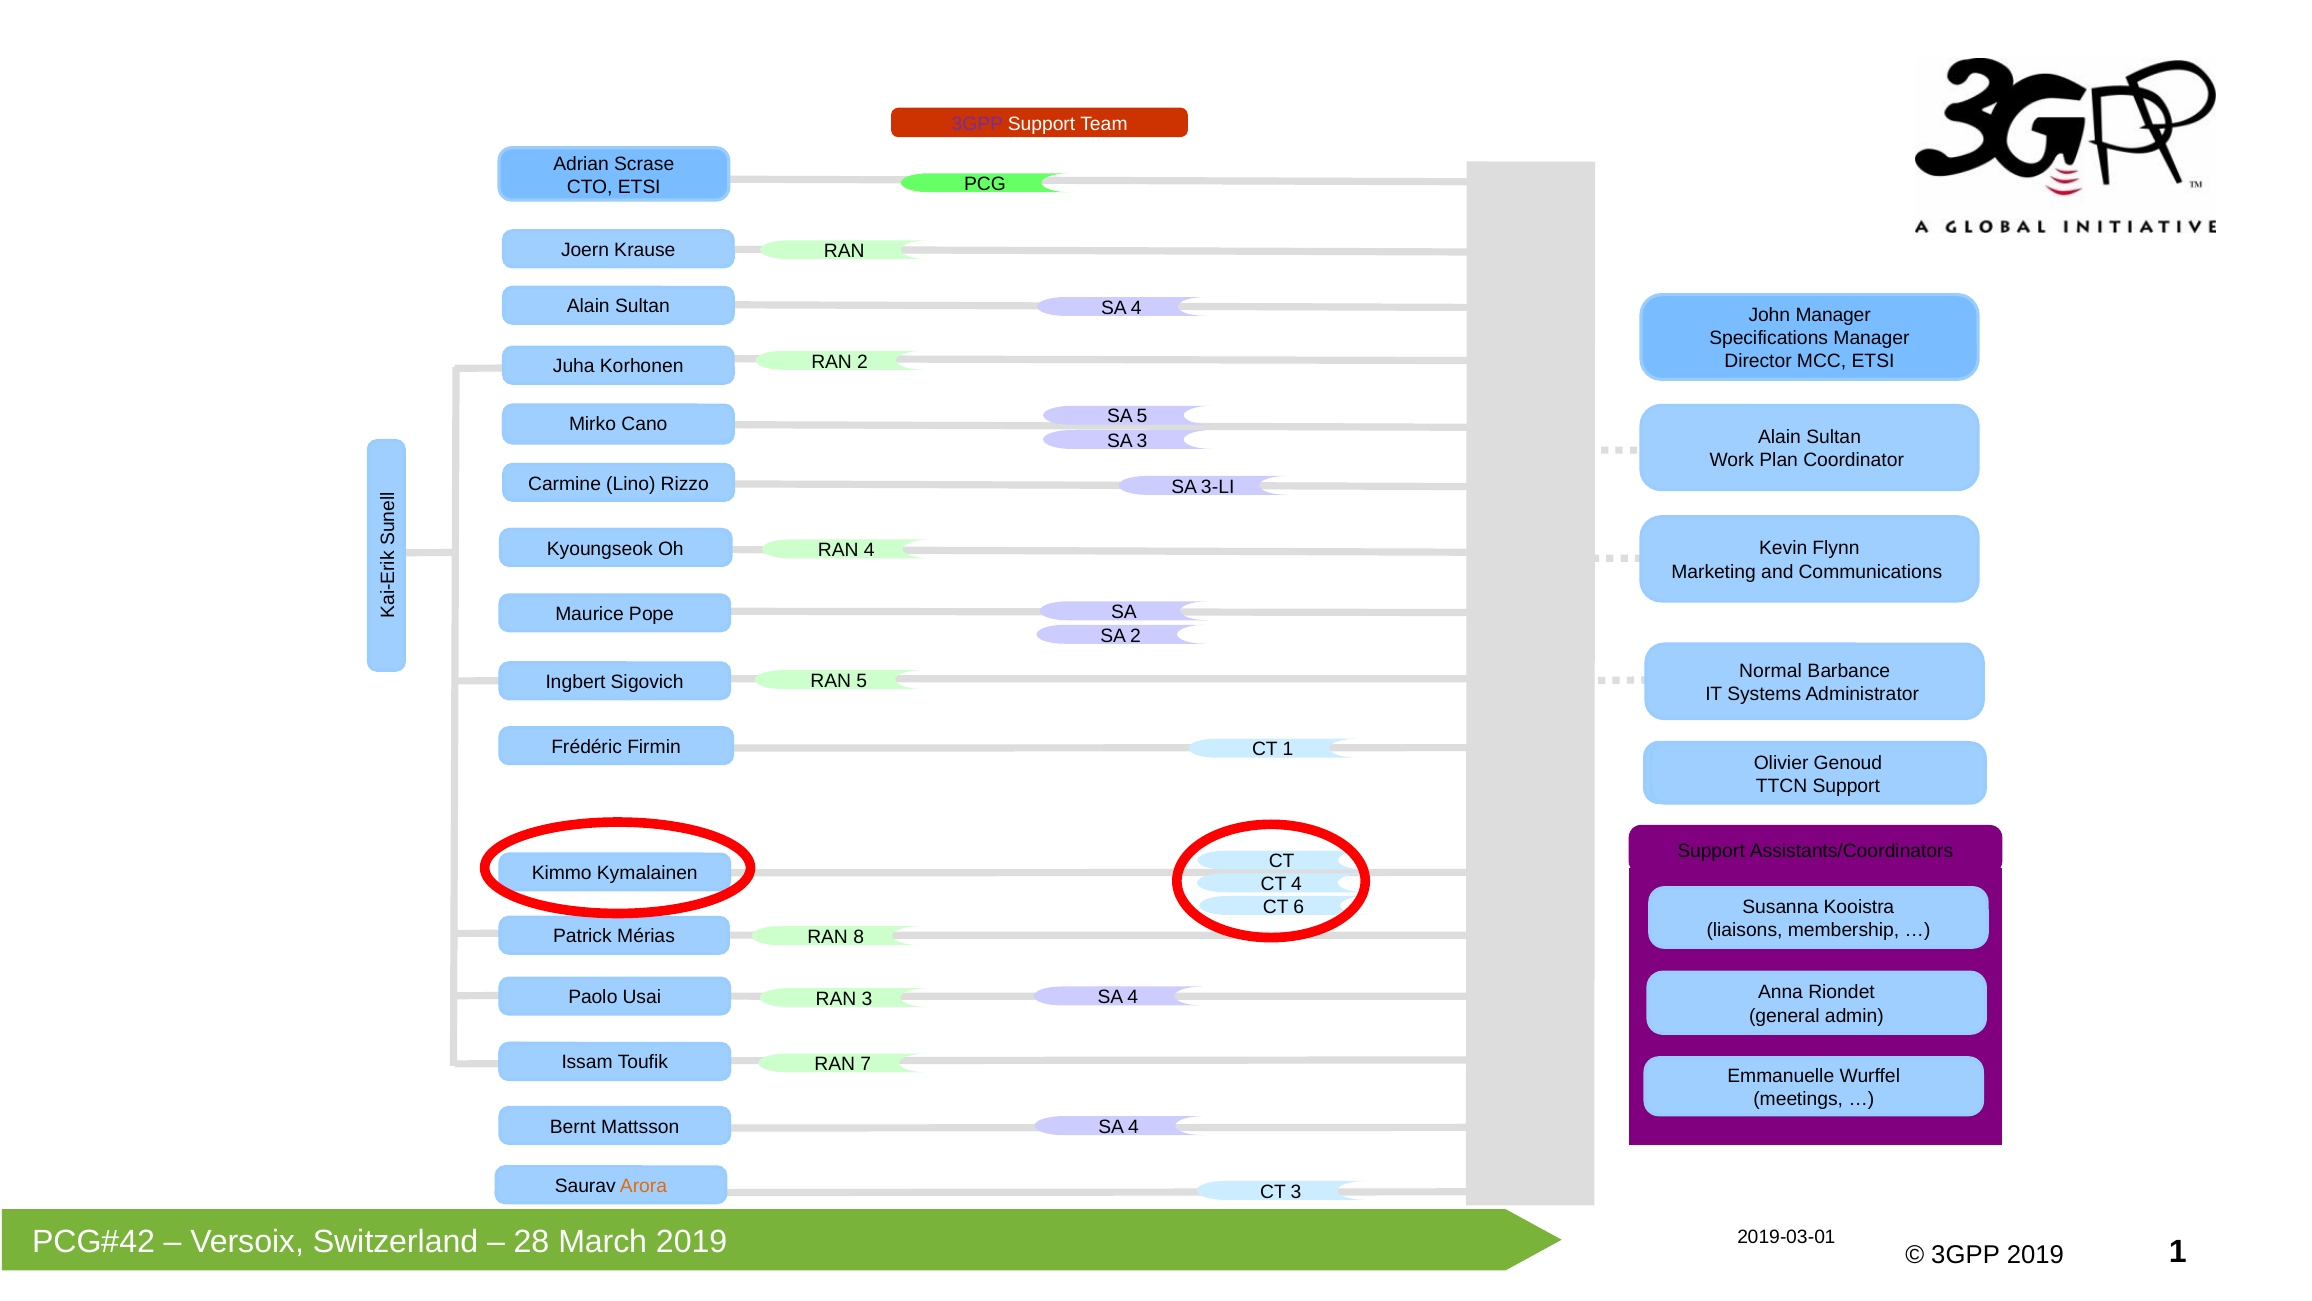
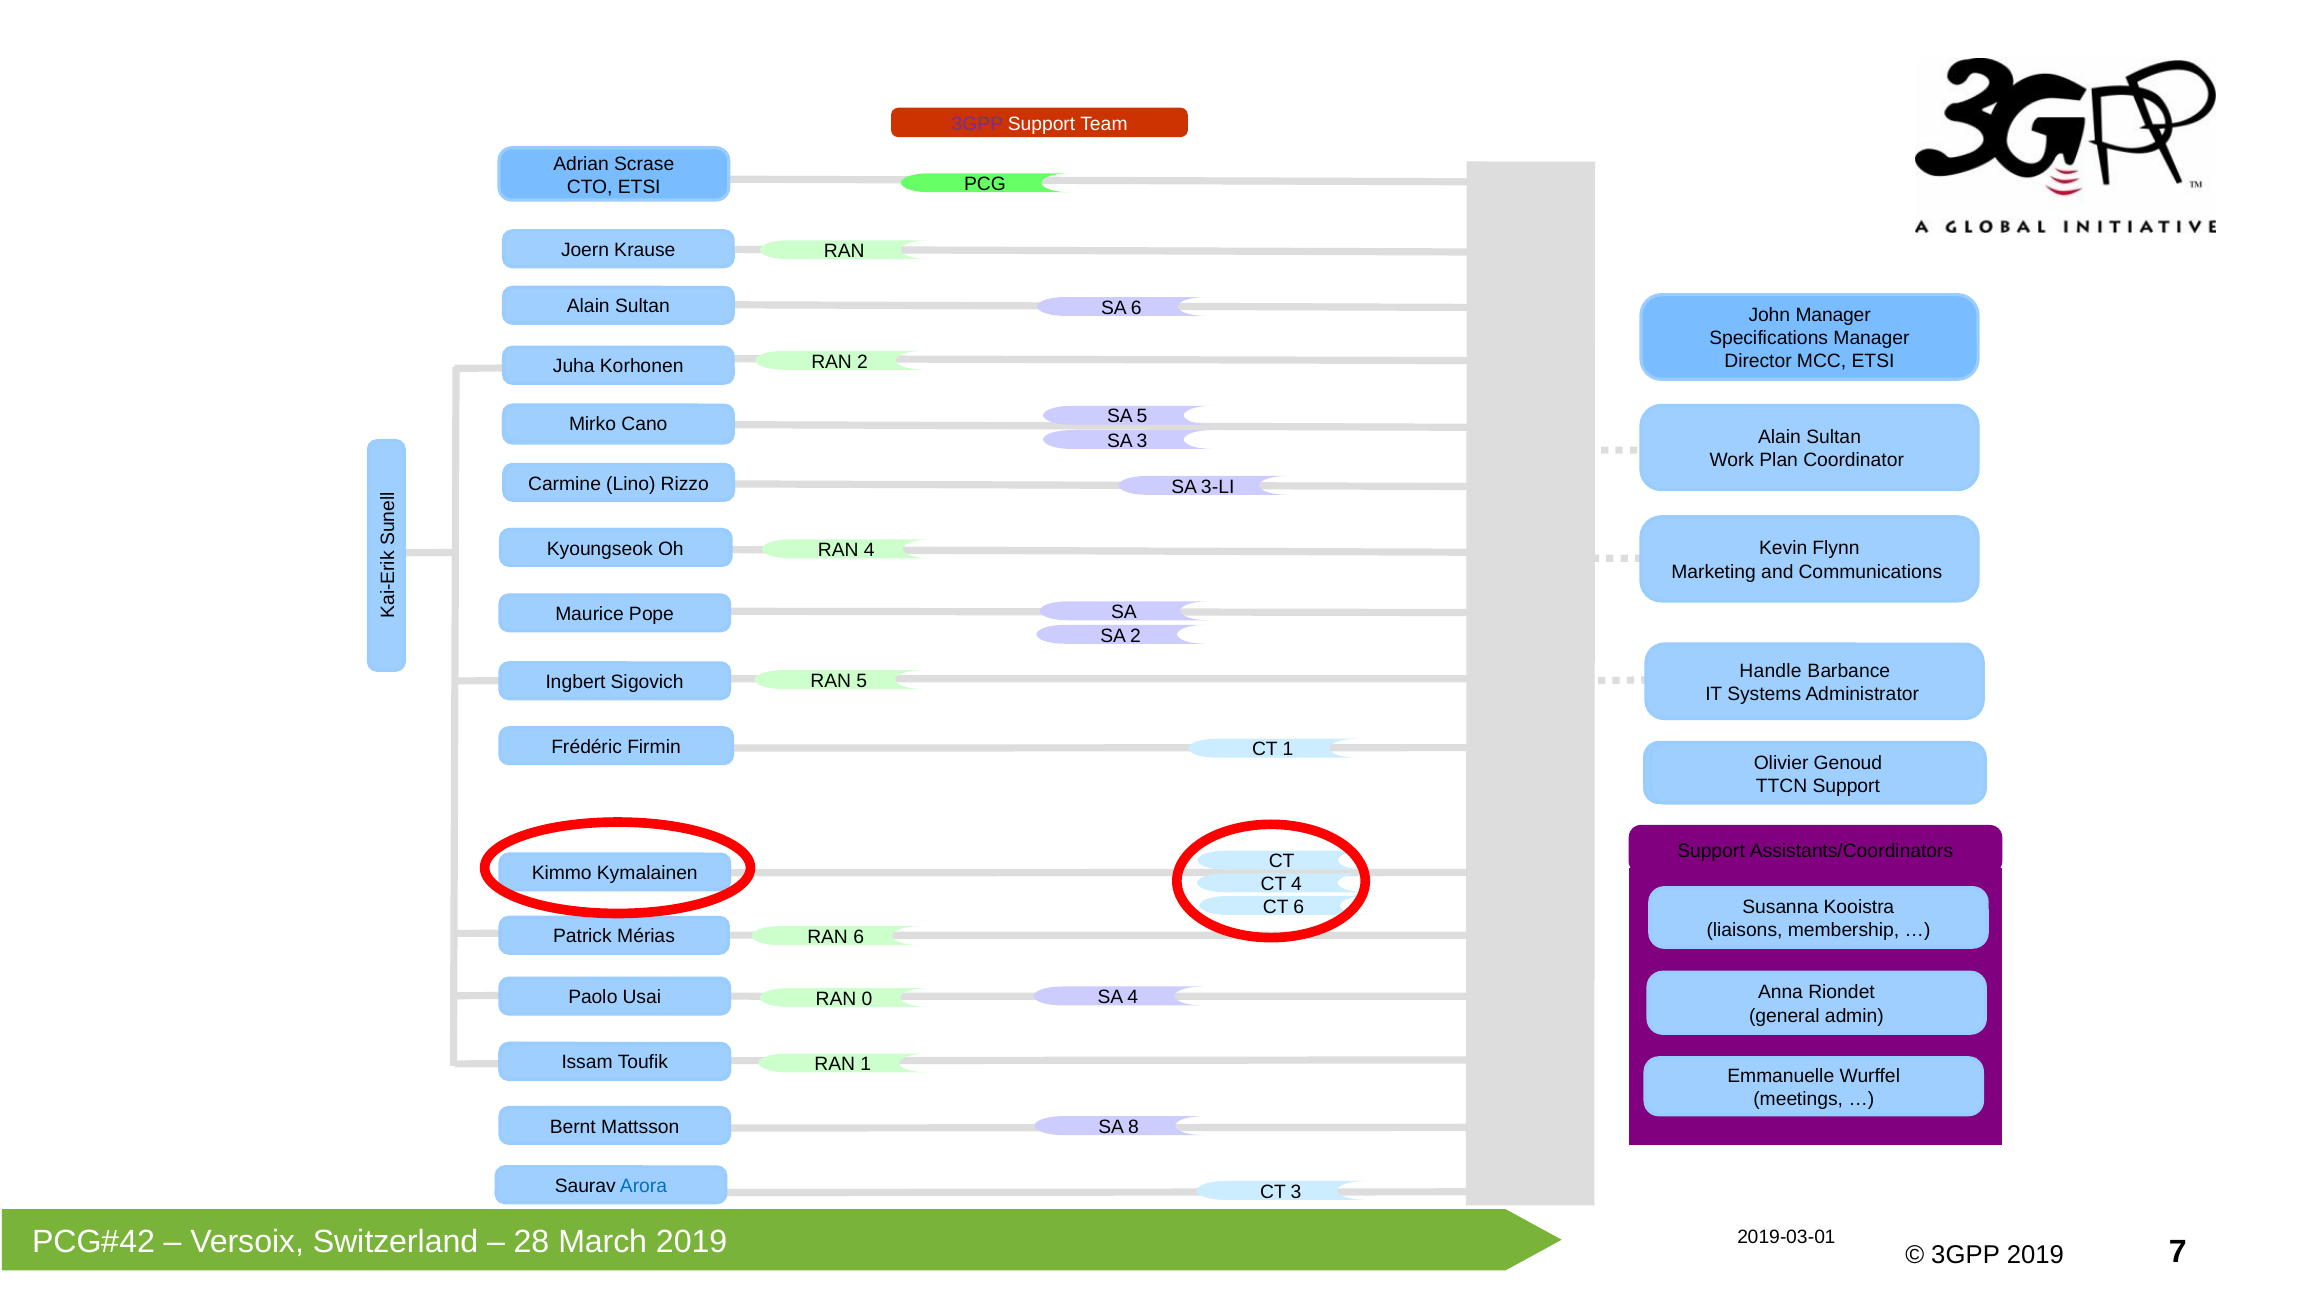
Sultan SA 4: 4 -> 6 (1136, 308)
Normal: Normal -> Handle (1771, 671)
RAN 8: 8 -> 6 (859, 937)
RAN 3: 3 -> 0 (867, 999)
RAN 7: 7 -> 1 (866, 1064)
4: 4 -> 8 (1134, 1127)
Arora colour: orange -> blue (644, 1186)
1: 1 -> 7 (2178, 1252)
